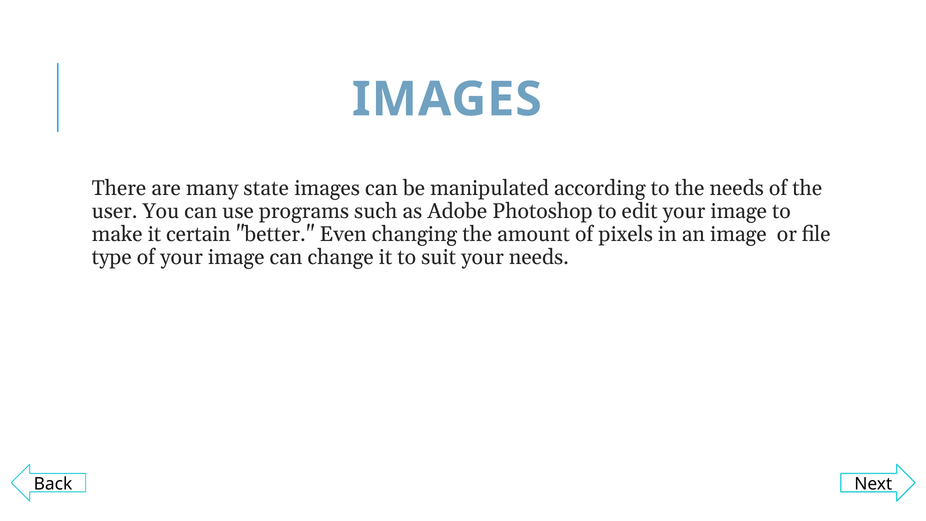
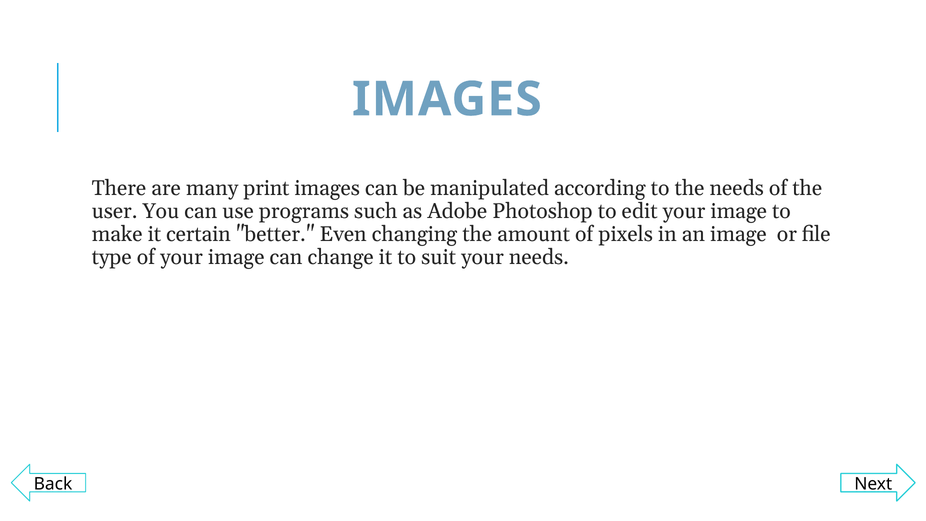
state: state -> print (266, 188)
